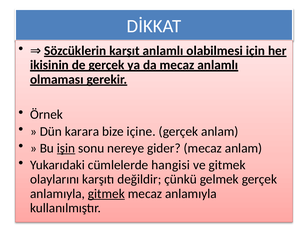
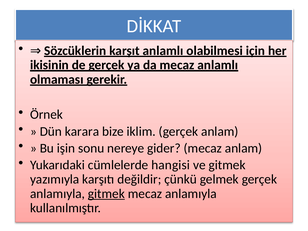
içine: içine -> iklim (141, 131)
işin underline: present -> none (66, 148)
olaylarını: olaylarını -> yazımıyla (55, 179)
